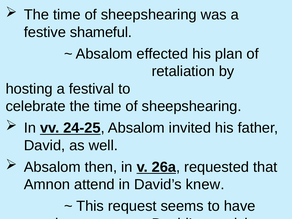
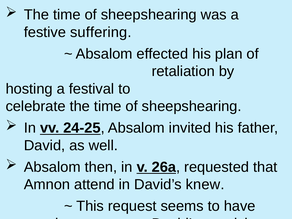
shameful: shameful -> suffering (101, 32)
